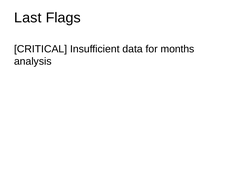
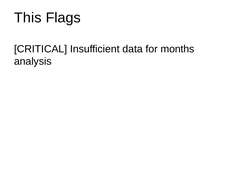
Last: Last -> This (28, 18)
